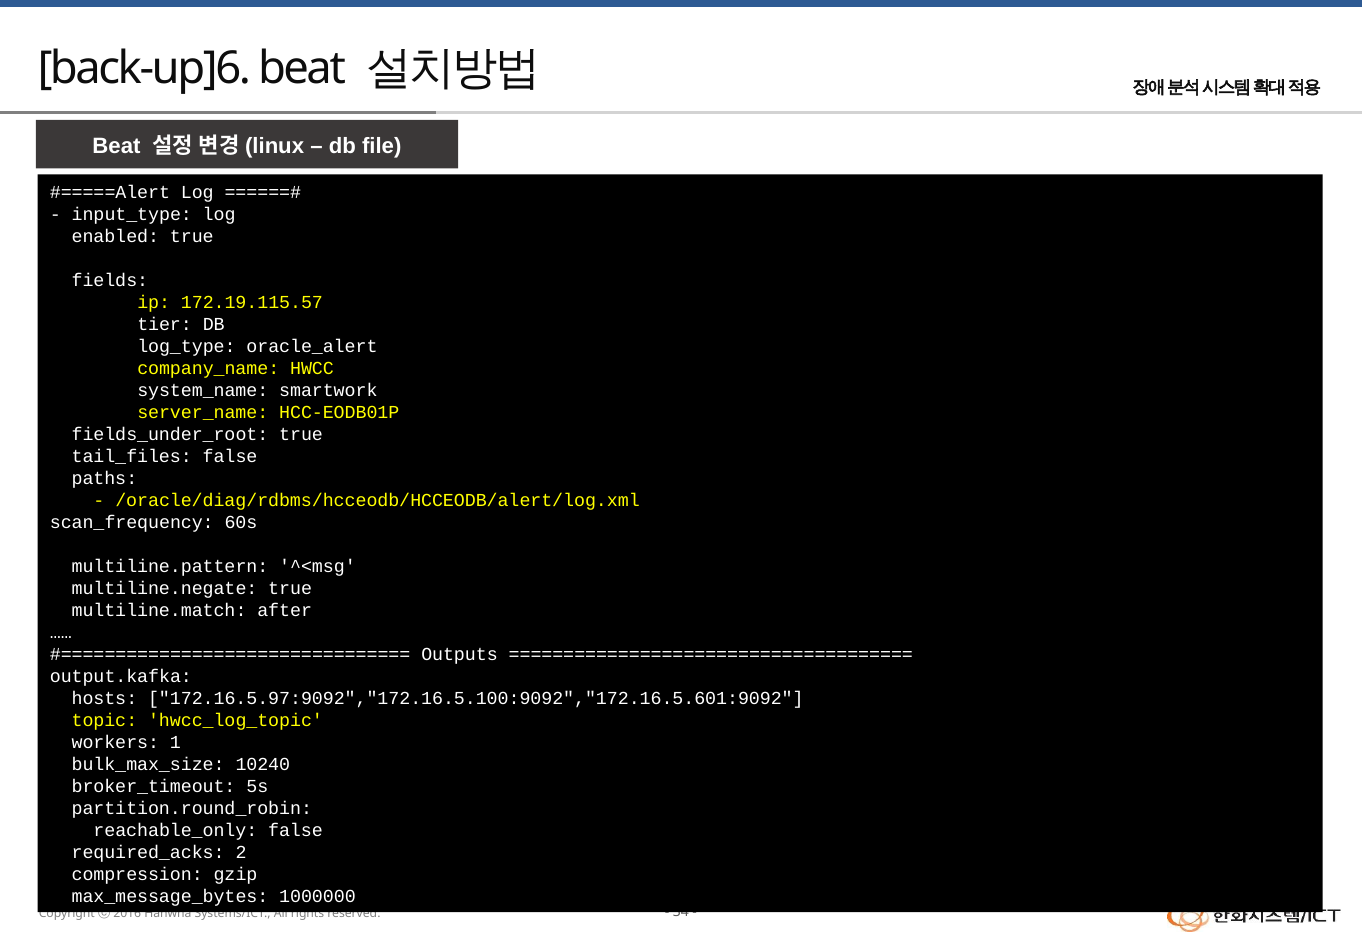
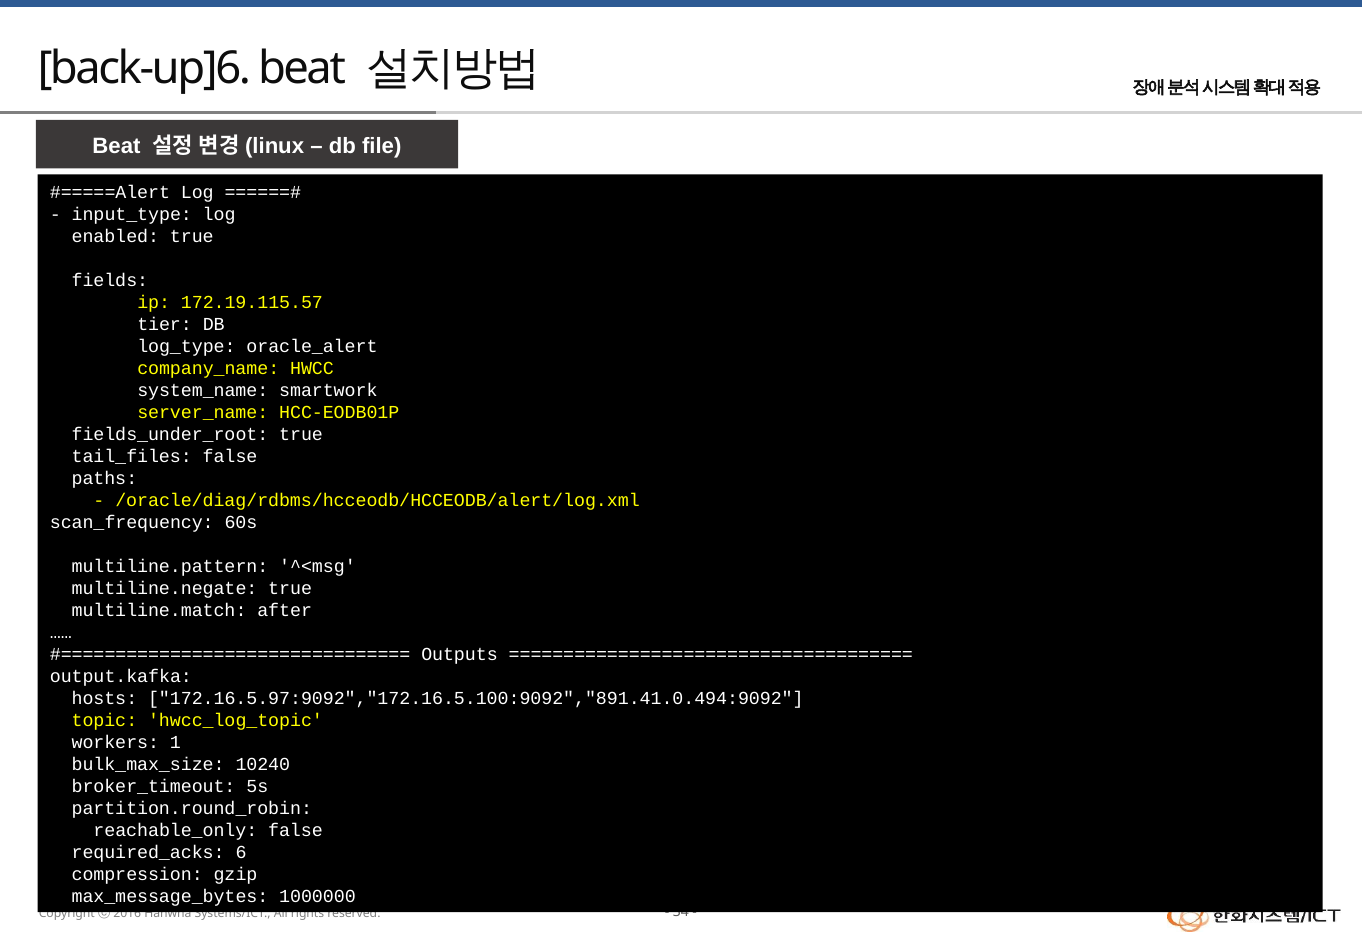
172.16.5.97:9092","172.16.5.100:9092","172.16.5.601:9092: 172.16.5.97:9092","172.16.5.100:9092","172.16.5.601:9092 -> 172.16.5.97:9092","172.16.5.100:9092","891.41.0.494:9092 (476, 698)
2: 2 -> 6 (241, 852)
